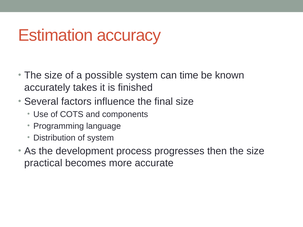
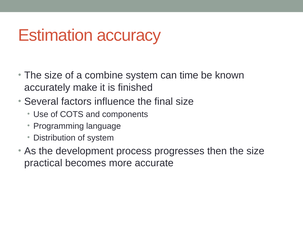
possible: possible -> combine (104, 75)
takes: takes -> make (85, 88)
